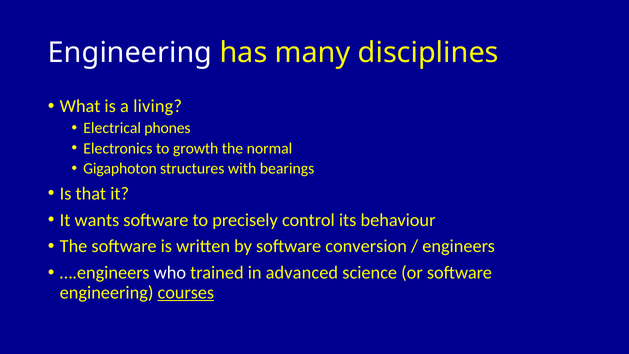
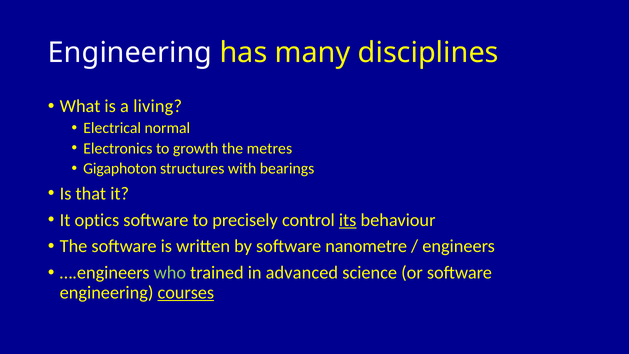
phones: phones -> normal (167, 128)
normal: normal -> metres (269, 148)
wants: wants -> optics (97, 220)
its underline: none -> present (348, 220)
conversion: conversion -> nanometre (366, 246)
who colour: white -> light green (170, 273)
